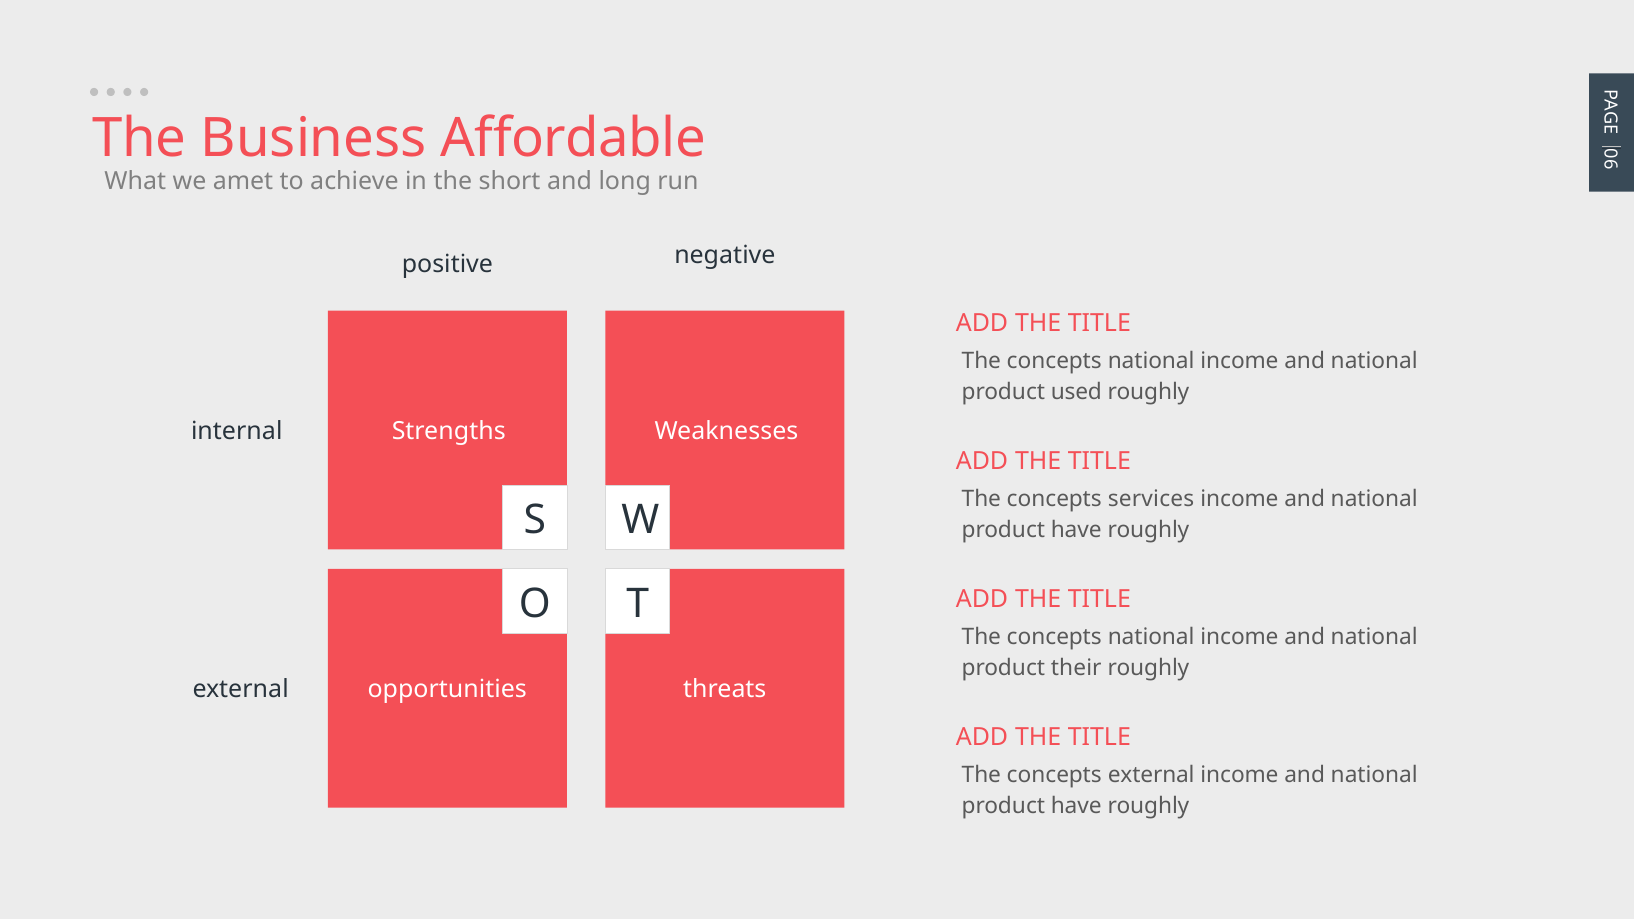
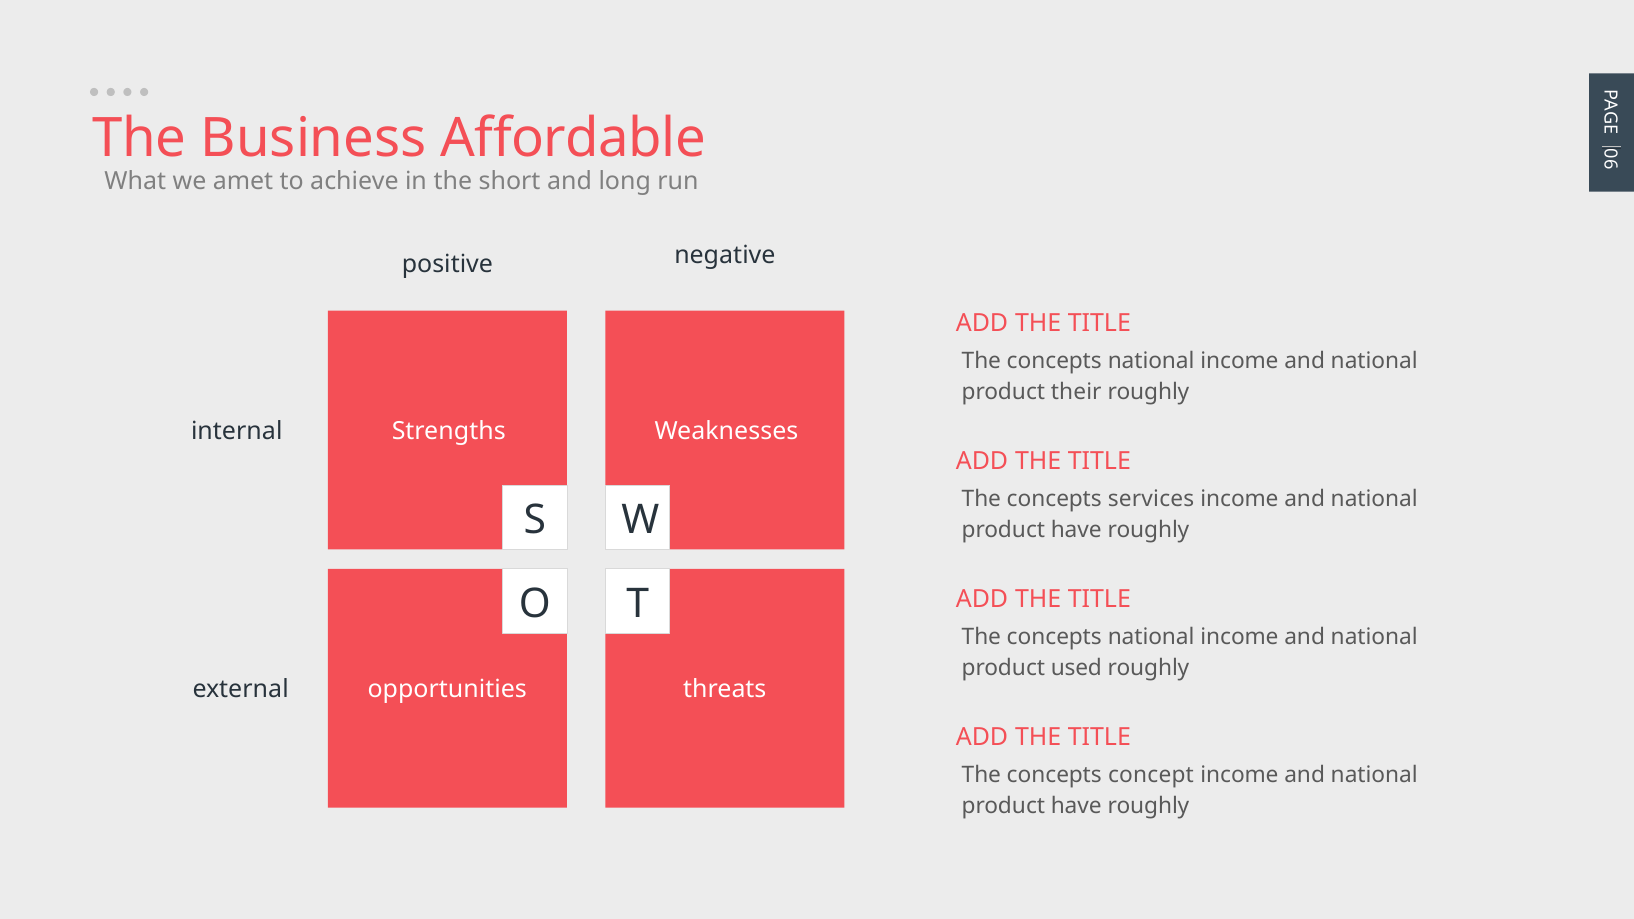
used: used -> their (1076, 392)
their: their -> used (1076, 668)
concepts external: external -> concept (1151, 775)
